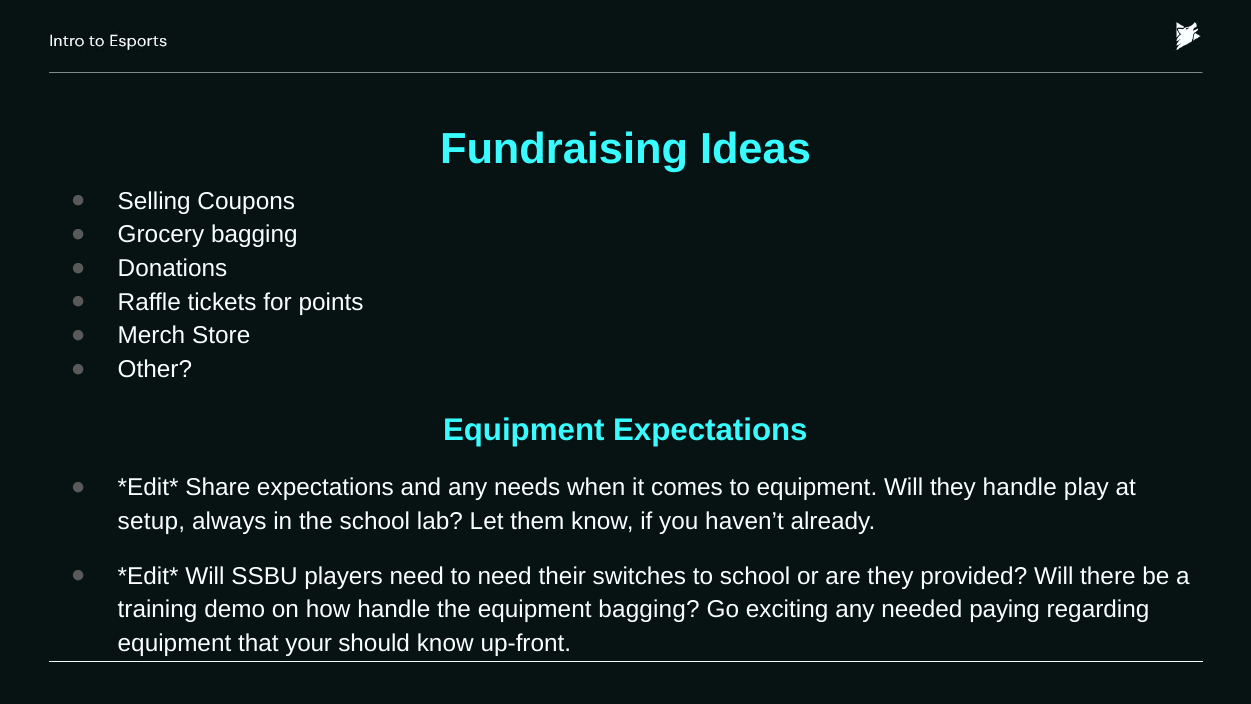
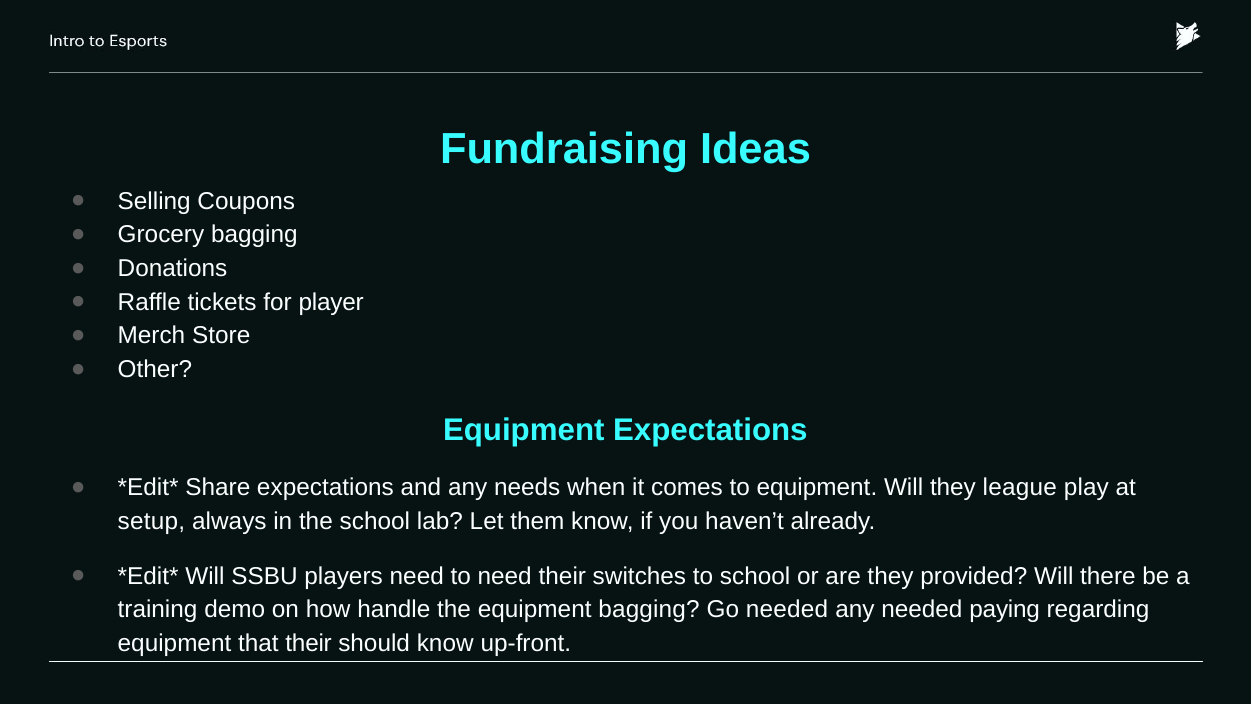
points: points -> player (331, 302)
they handle: handle -> league (1020, 488)
Go exciting: exciting -> needed (787, 609)
that your: your -> their (309, 643)
